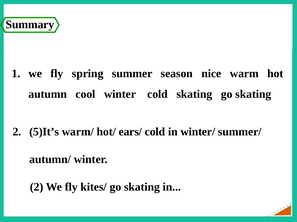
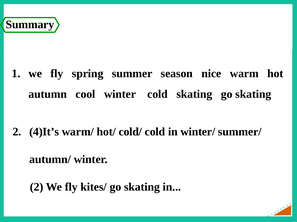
5)It’s: 5)It’s -> 4)It’s (44, 132)
ears/: ears/ -> cold/ (130, 132)
